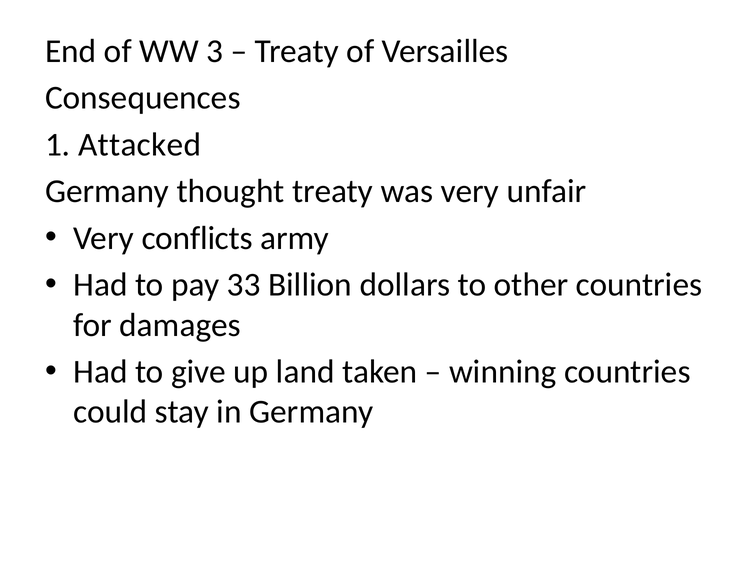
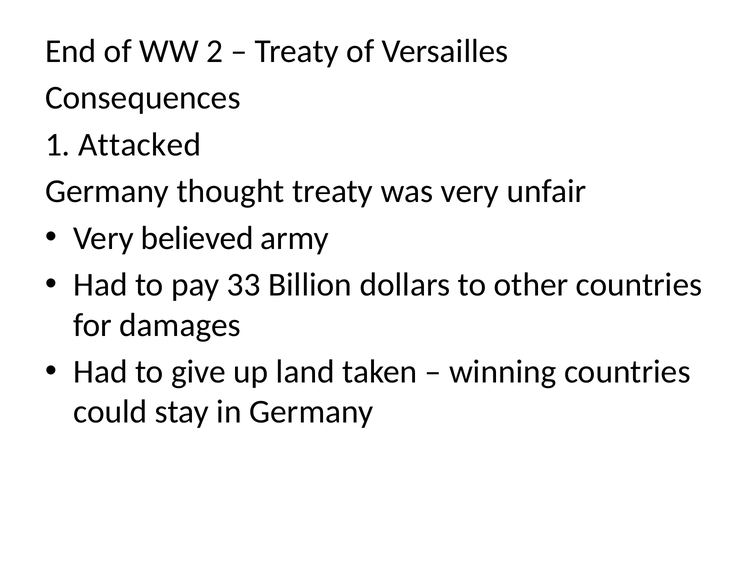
3: 3 -> 2 (215, 51)
conflicts: conflicts -> believed (197, 238)
